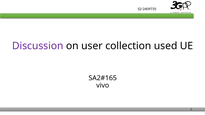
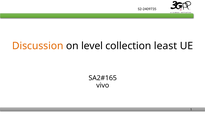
Discussion colour: purple -> orange (38, 46)
user: user -> level (92, 46)
used: used -> least (166, 46)
